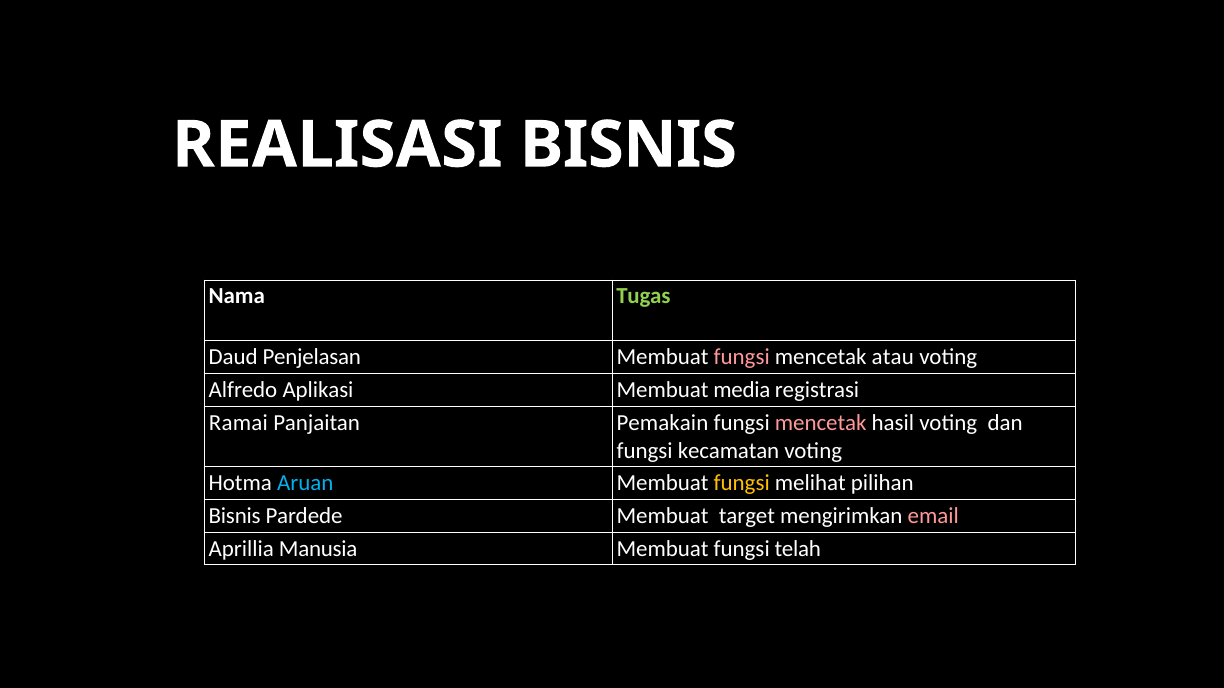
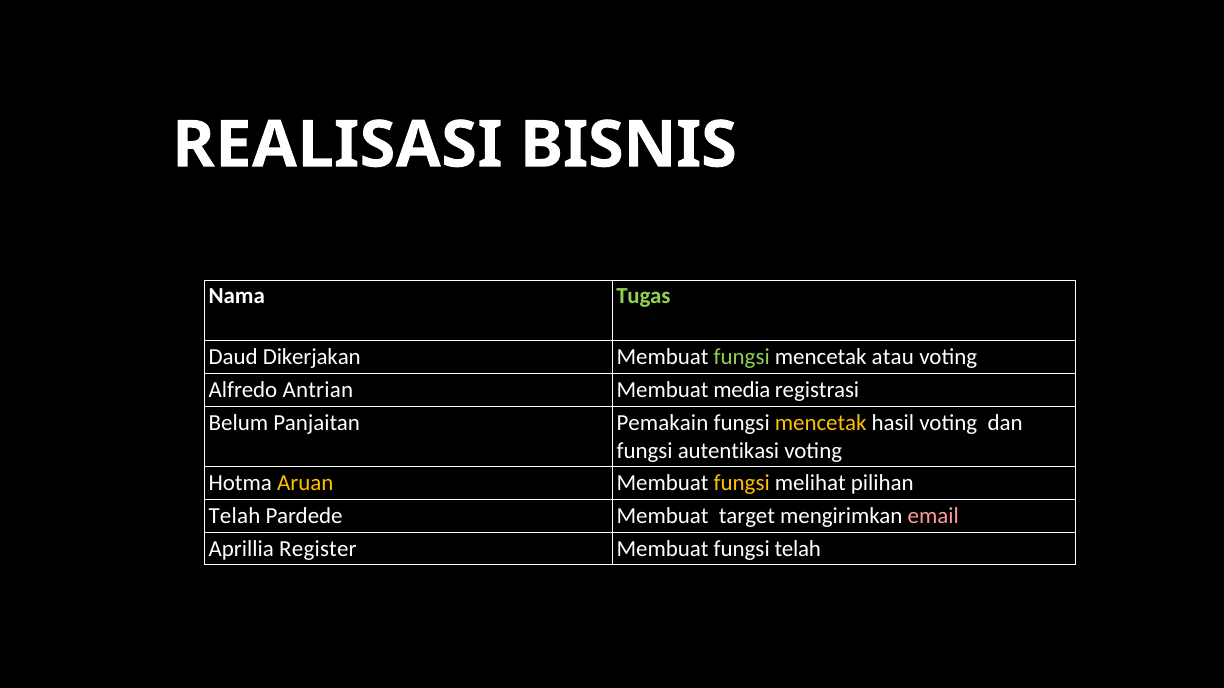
Penjelasan: Penjelasan -> Dikerjakan (312, 357)
fungsi colour: pink -> light green (742, 357)
Aplikasi: Aplikasi -> Antrian (318, 390)
Ramai: Ramai -> Belum (238, 423)
mencetak colour: pink -> yellow (821, 423)
kecamatan: kecamatan -> autentikasi (729, 451)
Aruan colour: light blue -> yellow (305, 484)
Bisnis: Bisnis -> Telah (234, 516)
Manusia: Manusia -> Register (318, 549)
